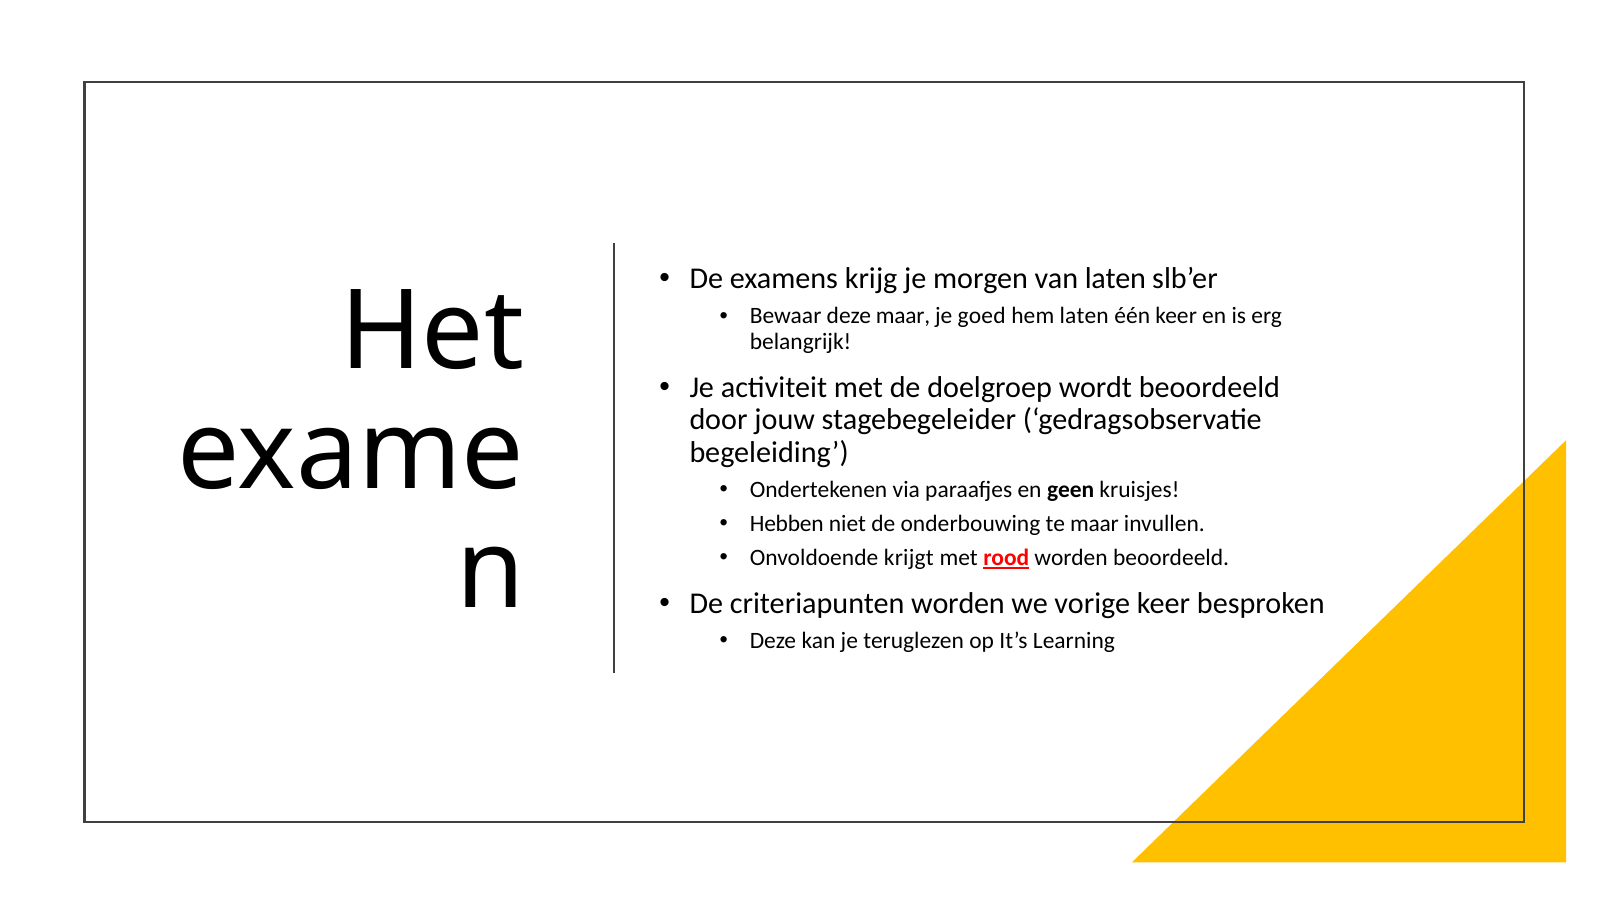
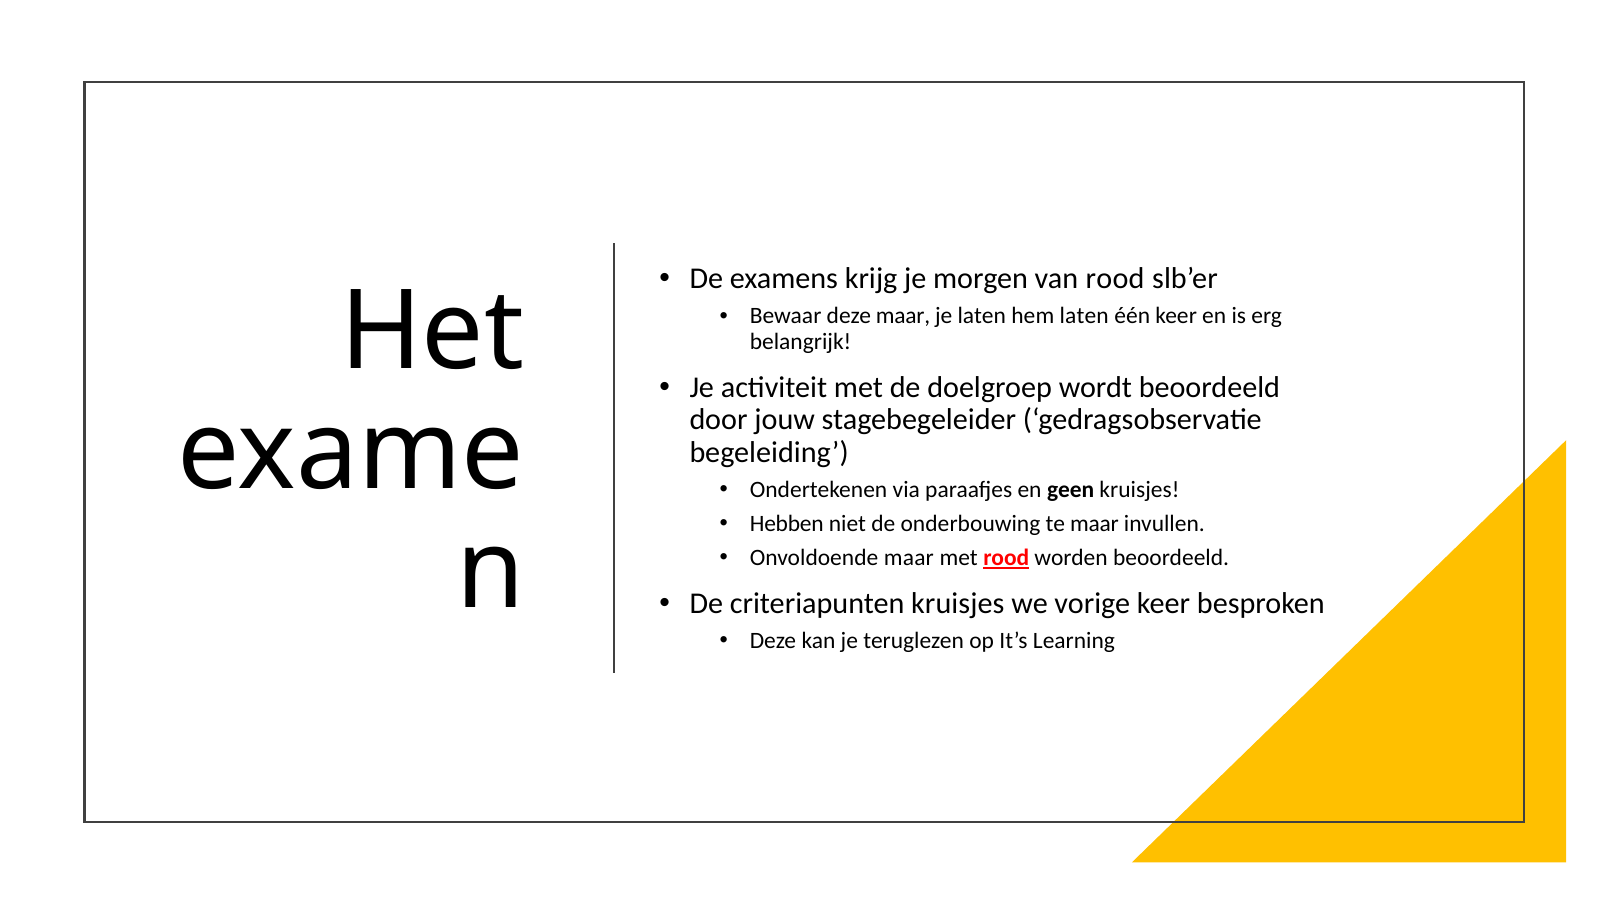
van laten: laten -> rood (1115, 279)
je goed: goed -> laten (982, 316)
Onvoldoende krijgt: krijgt -> maar (909, 558)
criteriapunten worden: worden -> kruisjes (958, 603)
